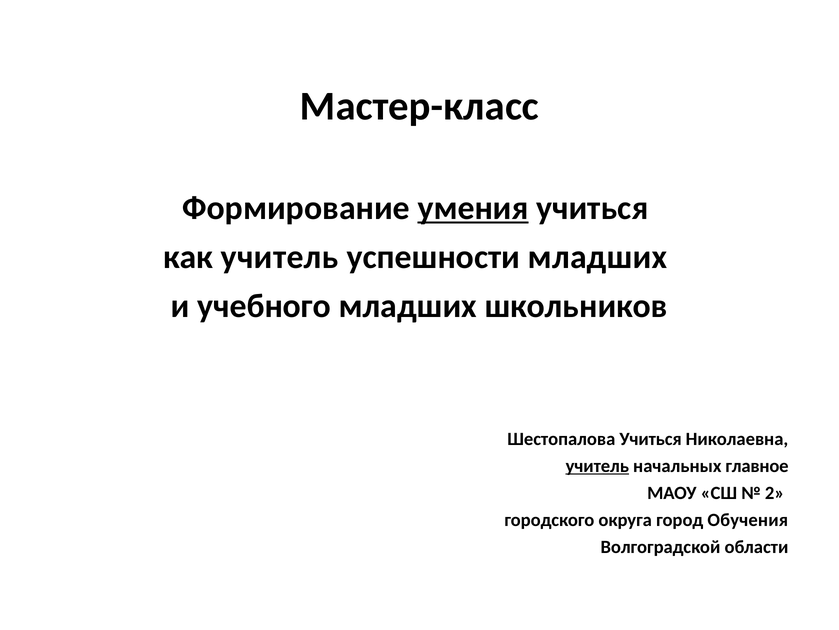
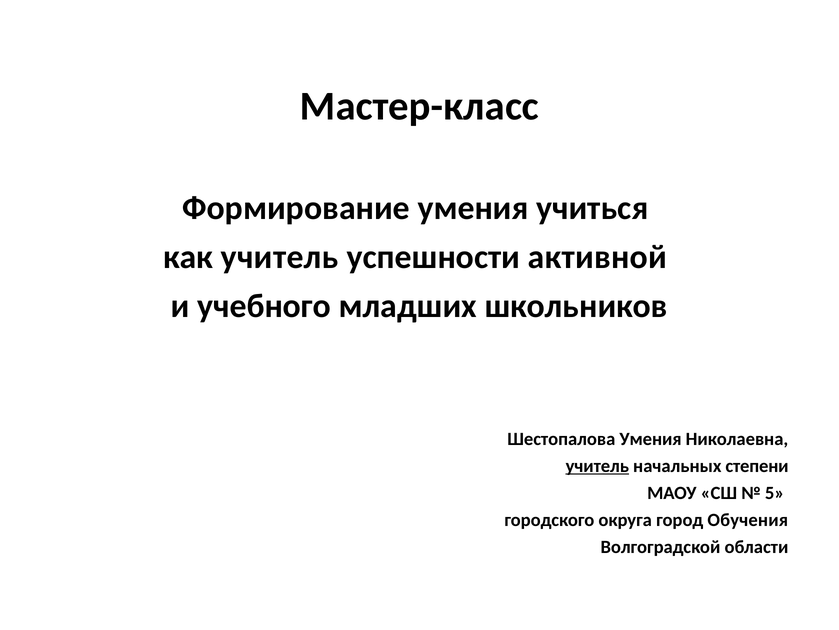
умения underline: present -> none (473, 208)
успешности младших: младших -> активной (597, 257)
Шестопалова Учиться: Учиться -> Умения (651, 438)
главное: главное -> степени (757, 466)
2: 2 -> 5 (775, 493)
